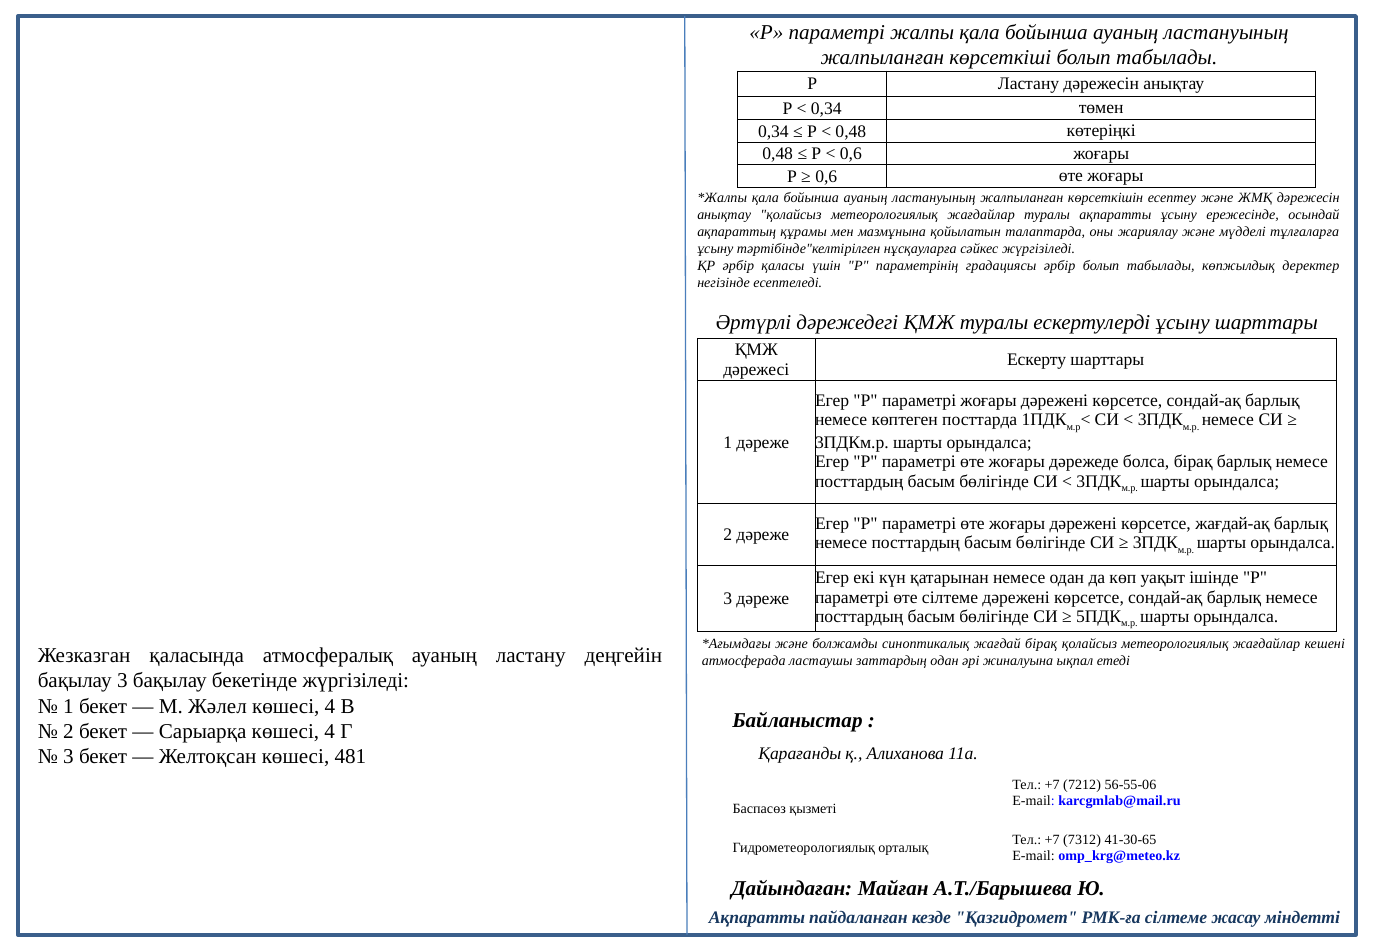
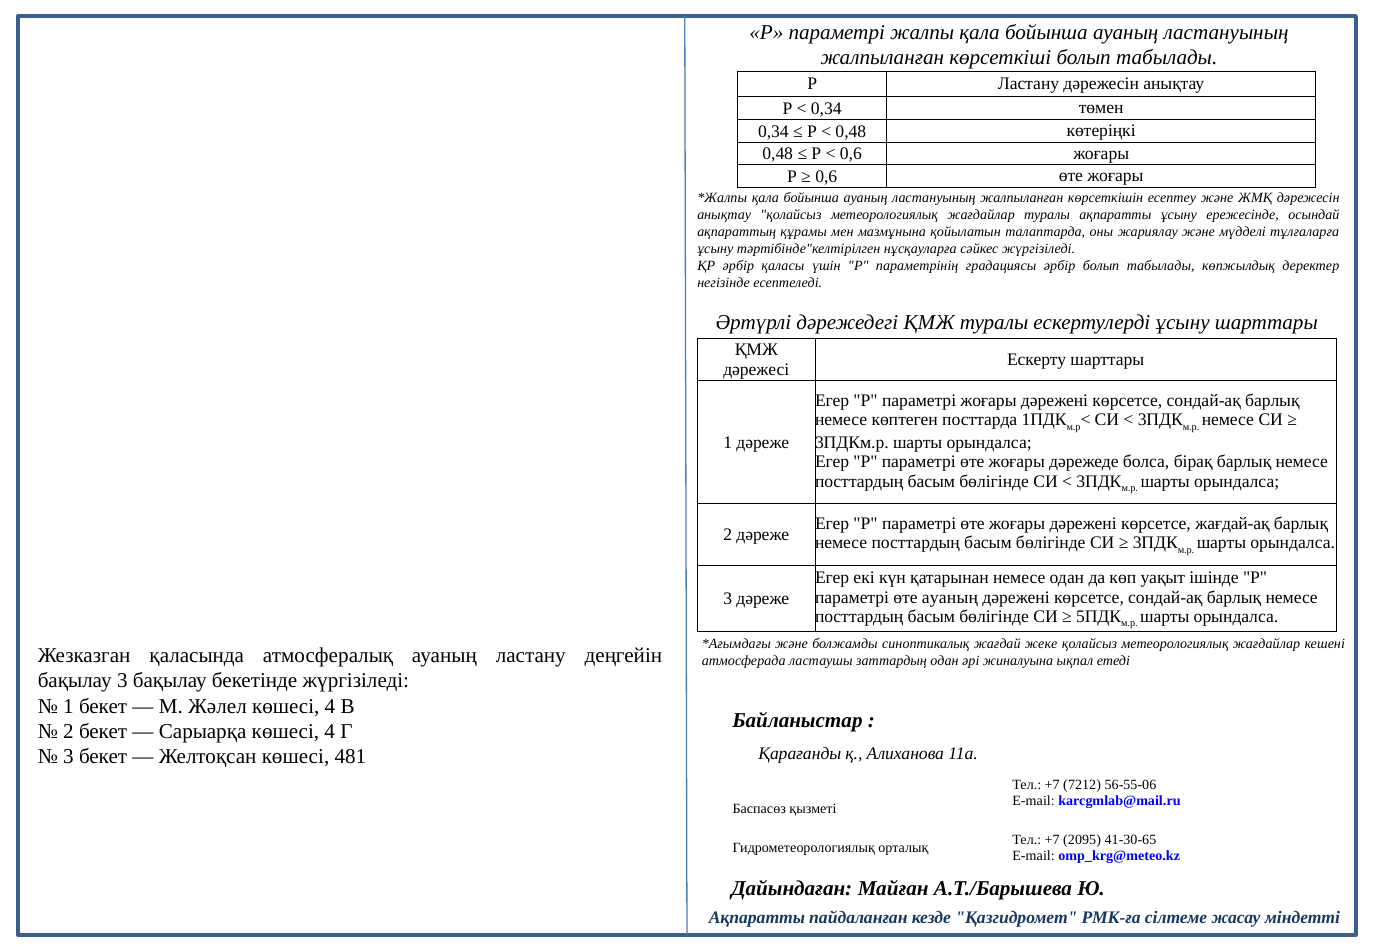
өте сілтеме: сілтеме -> ауаның (950, 597)
жағдай бірақ: бірақ -> жеке (1041, 644)
7312: 7312 -> 2095 (1082, 840)
